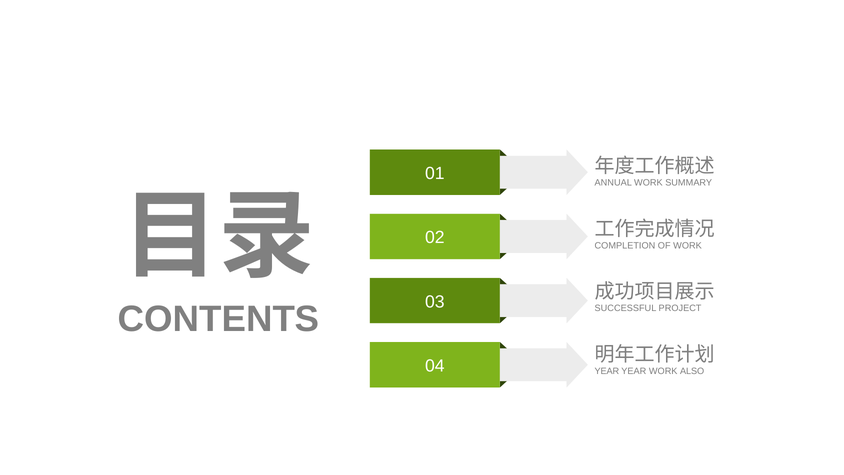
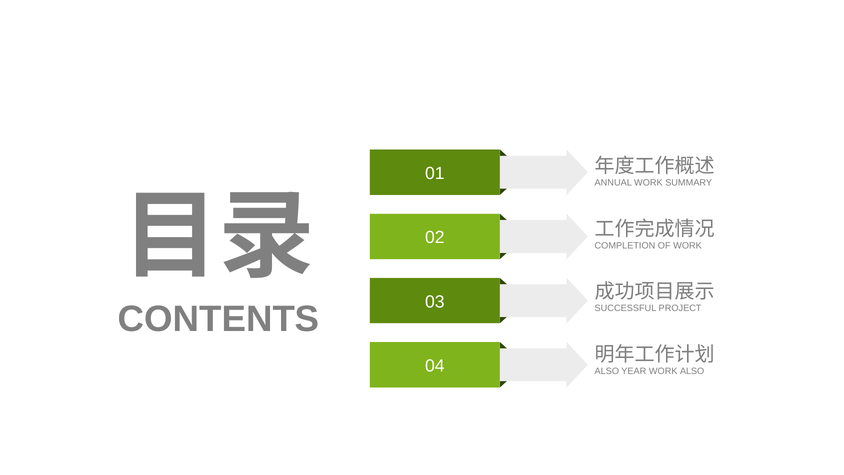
YEAR: YEAR -> ALSO (607, 371)
